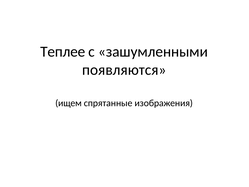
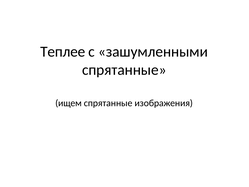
появляются: появляются -> спрятанные (124, 70)
